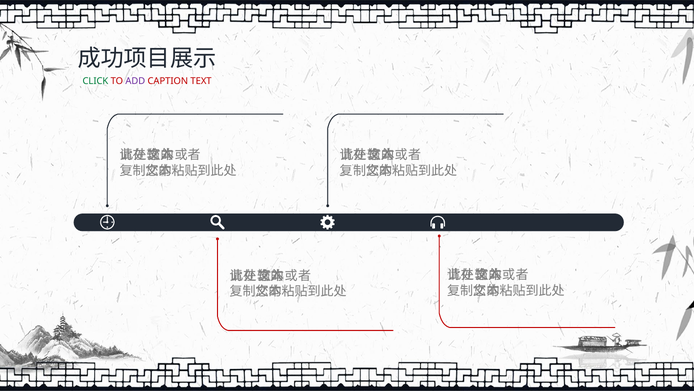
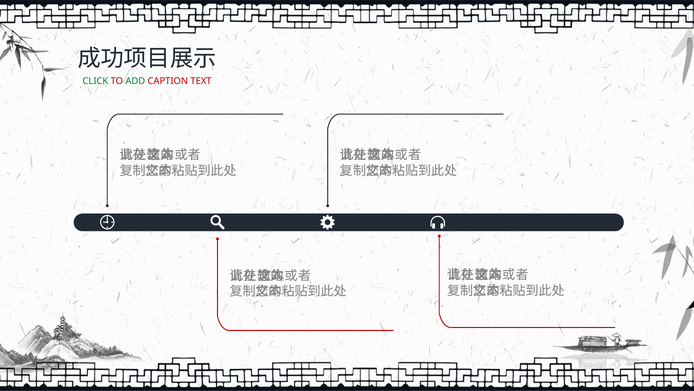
ADD colour: purple -> green (135, 81)
